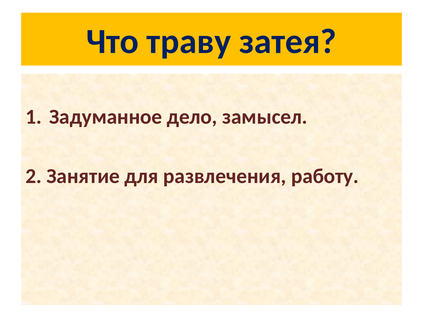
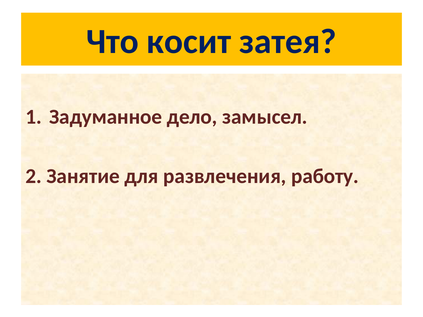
траву: траву -> косит (189, 42)
